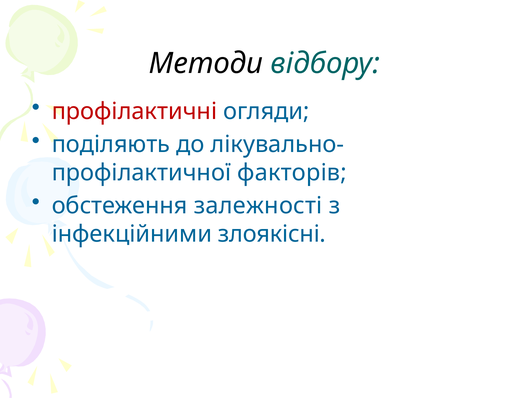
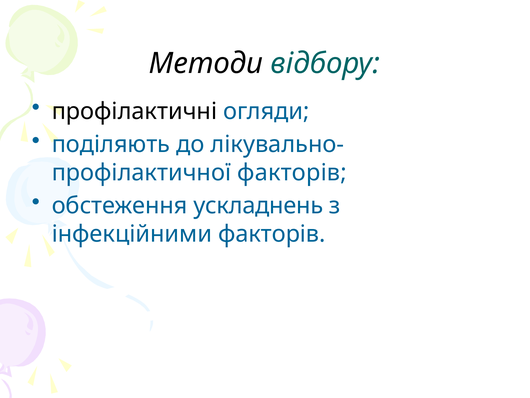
профілактичні colour: red -> black (134, 111)
залежності: залежності -> ускладнень (258, 205)
інфекційними злоякісні: злоякісні -> факторів (272, 234)
